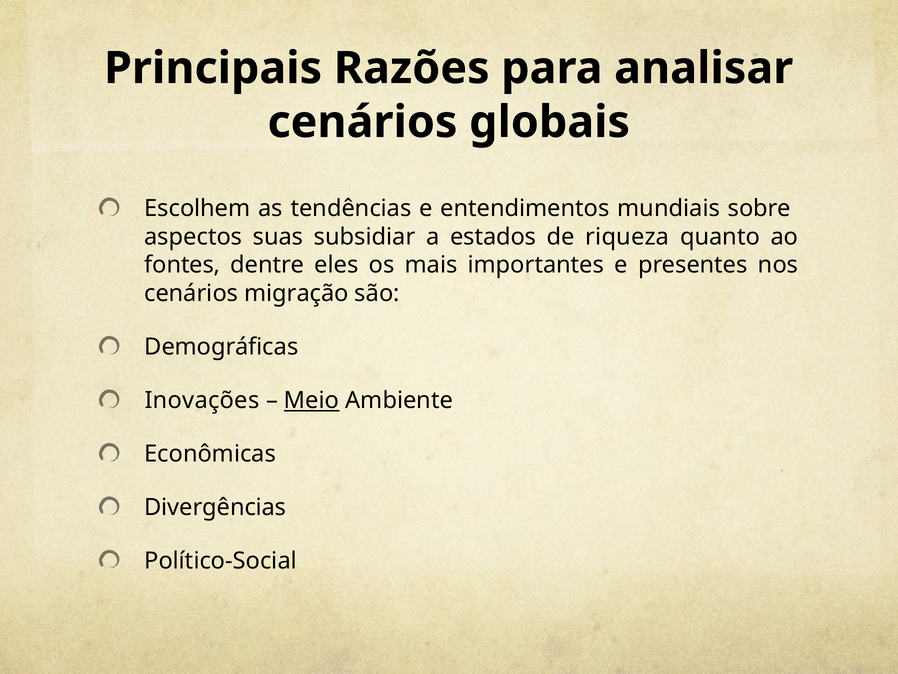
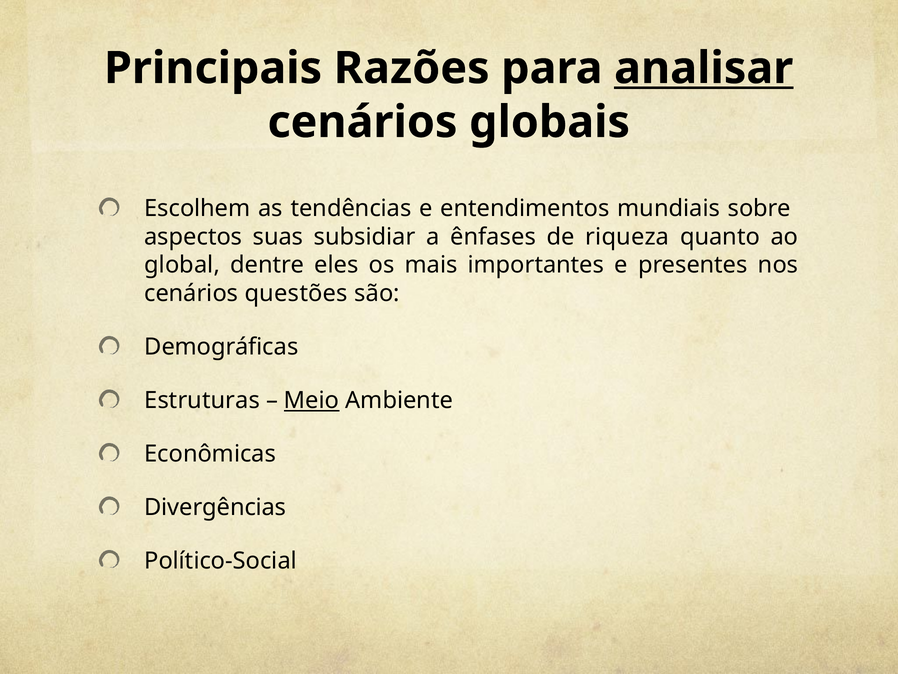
analisar underline: none -> present (704, 68)
estados: estados -> ênfases (493, 237)
fontes: fontes -> global (182, 265)
migração: migração -> questões (296, 293)
Inovações: Inovações -> Estruturas (202, 400)
